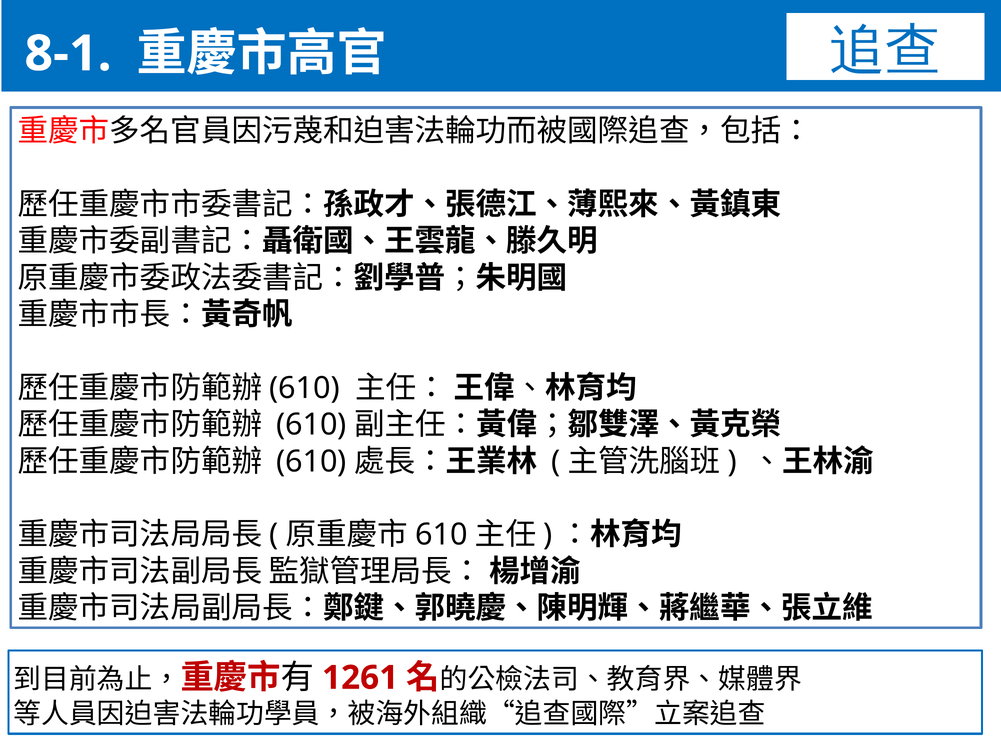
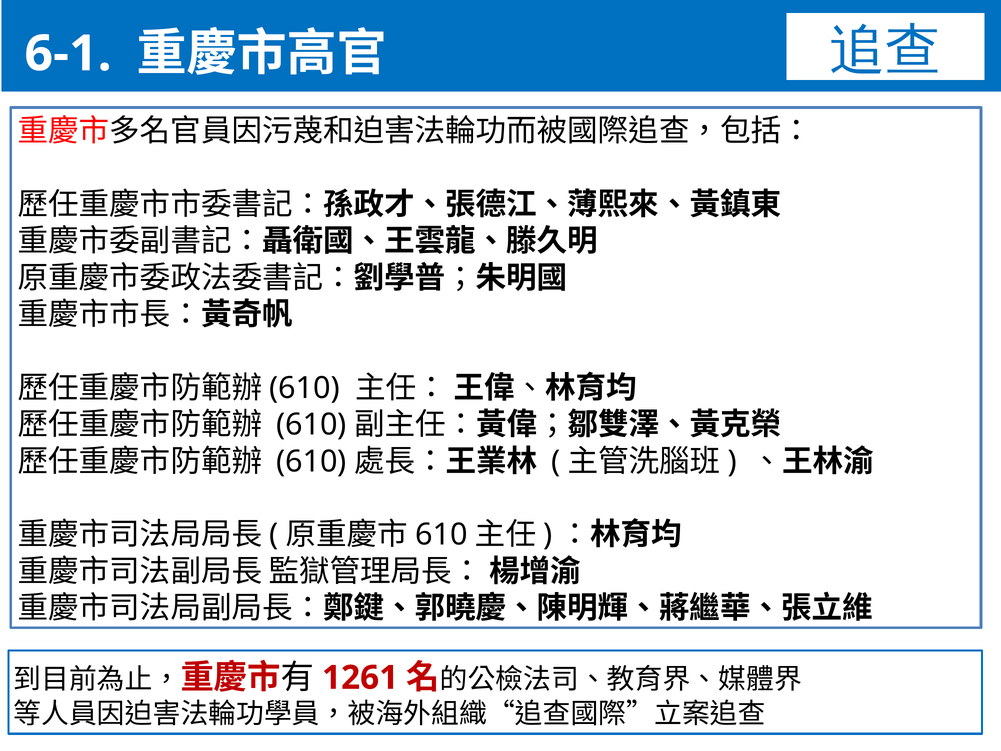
8-1: 8-1 -> 6-1 (68, 54)
